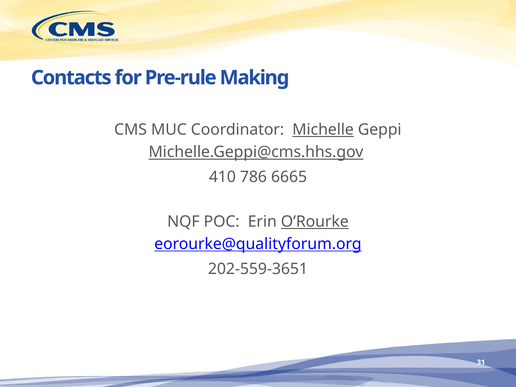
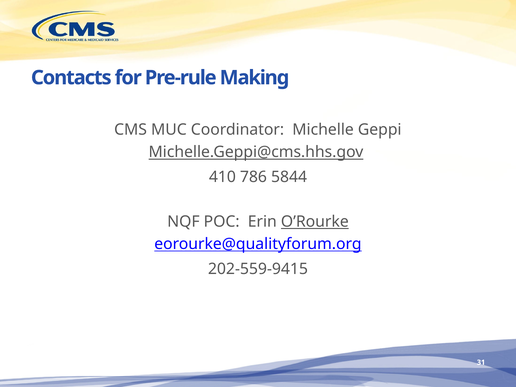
Michelle underline: present -> none (323, 130)
6665: 6665 -> 5844 (289, 177)
202-559-3651: 202-559-3651 -> 202-559-9415 (258, 269)
